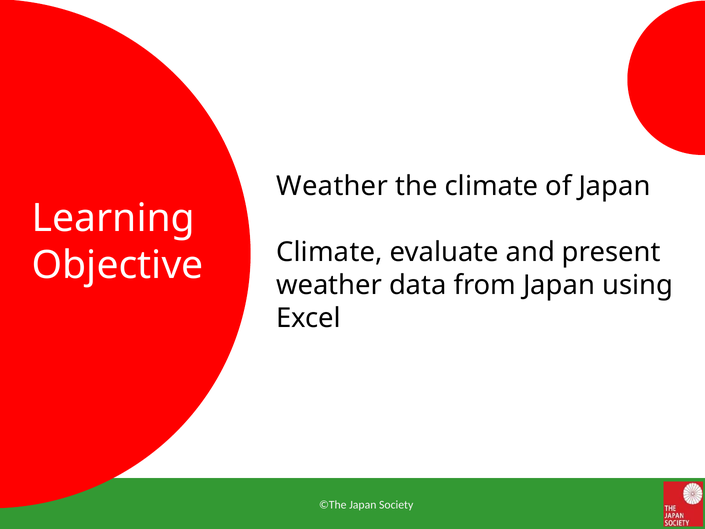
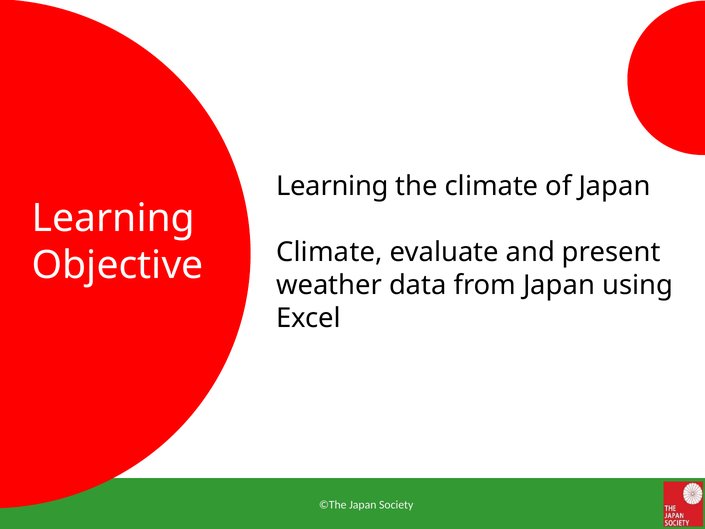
Weather: Weather -> Learning (332, 186)
